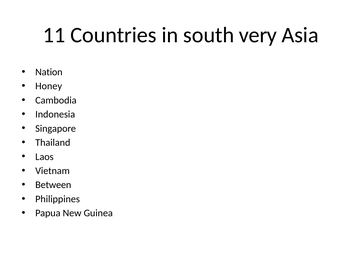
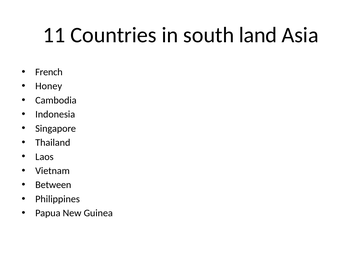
very: very -> land (258, 35)
Nation: Nation -> French (49, 72)
